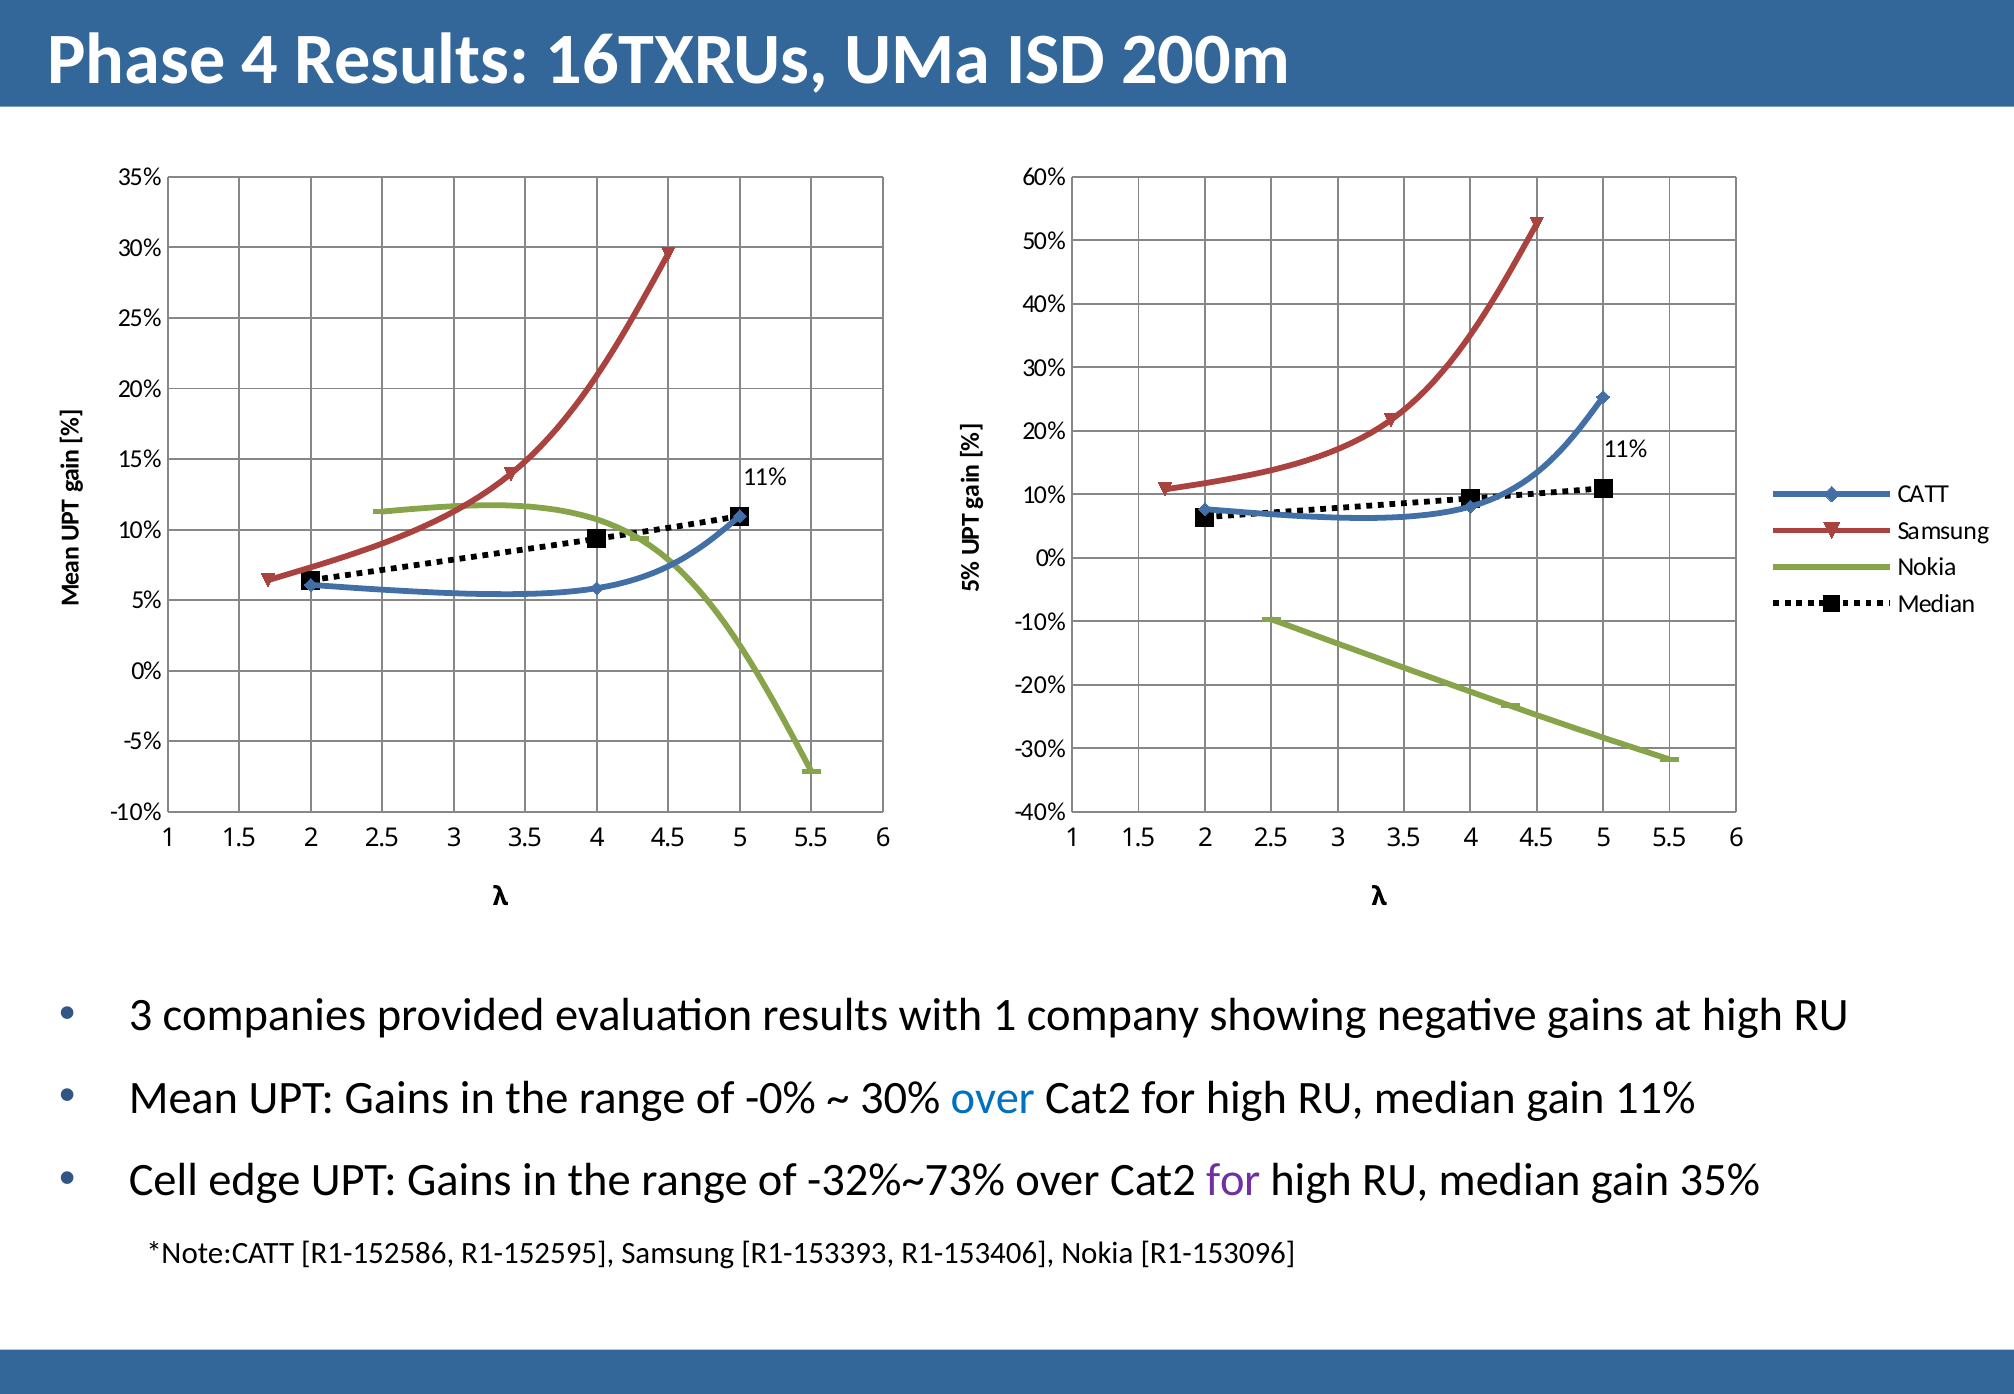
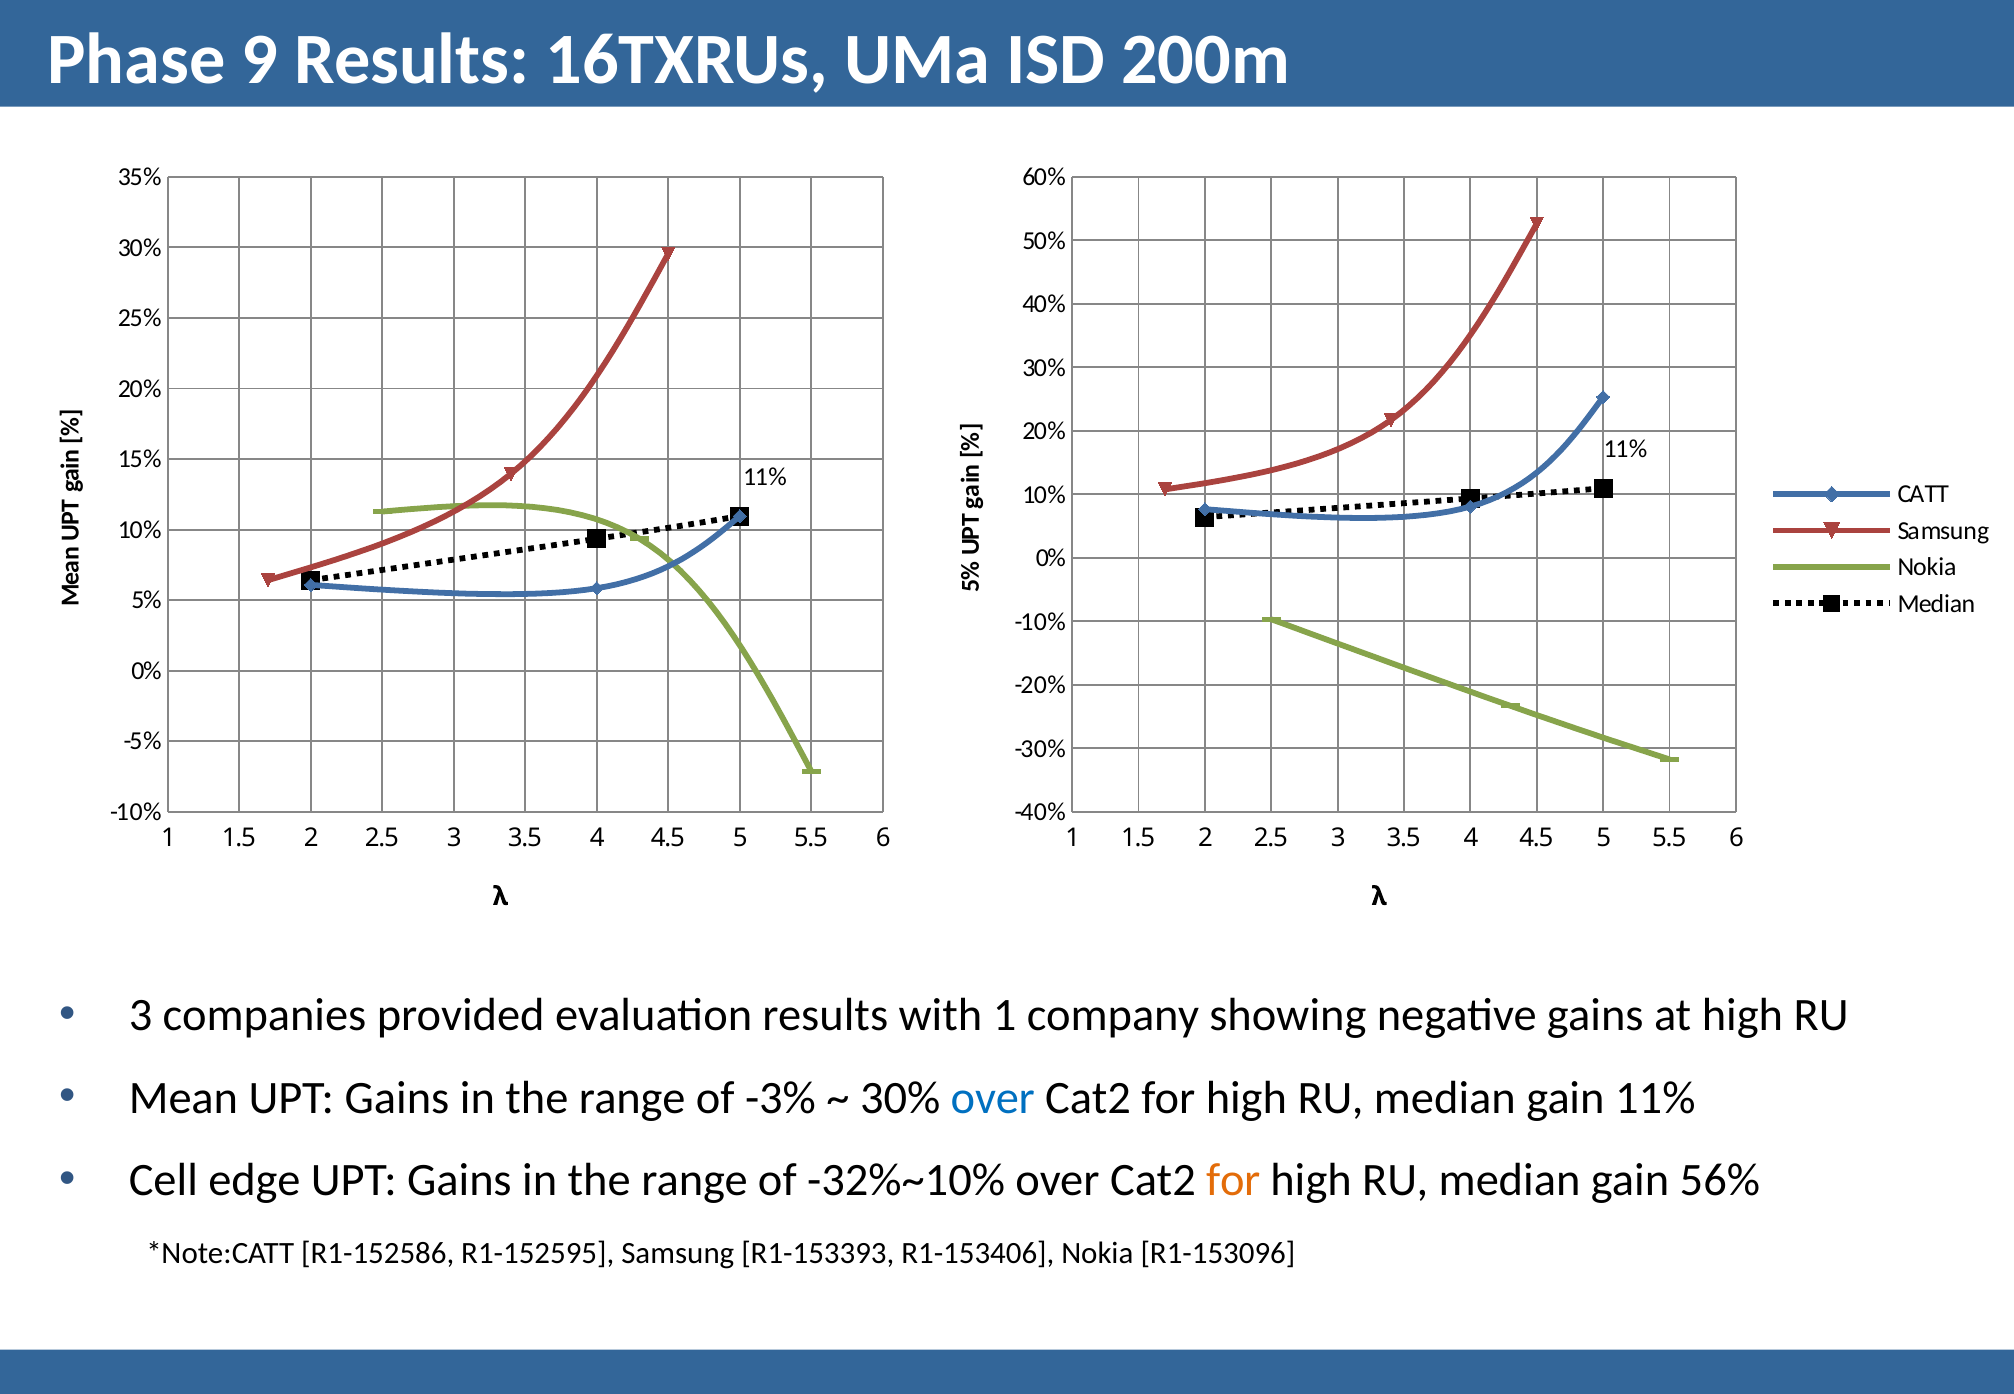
Phase 4: 4 -> 9 (260, 60)
-0%: -0% -> -3% (780, 1098)
-32%~73%: -32%~73% -> -32%~10% (906, 1180)
for colour: purple -> orange (1233, 1180)
gain 35%: 35% -> 56% (1720, 1180)
